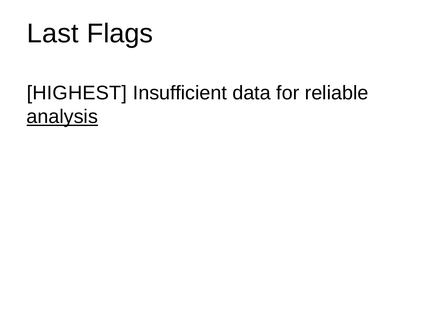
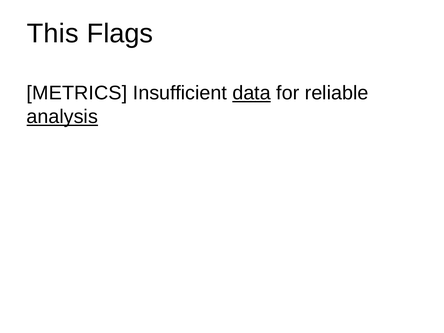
Last: Last -> This (53, 34)
HIGHEST: HIGHEST -> METRICS (77, 93)
data underline: none -> present (252, 93)
